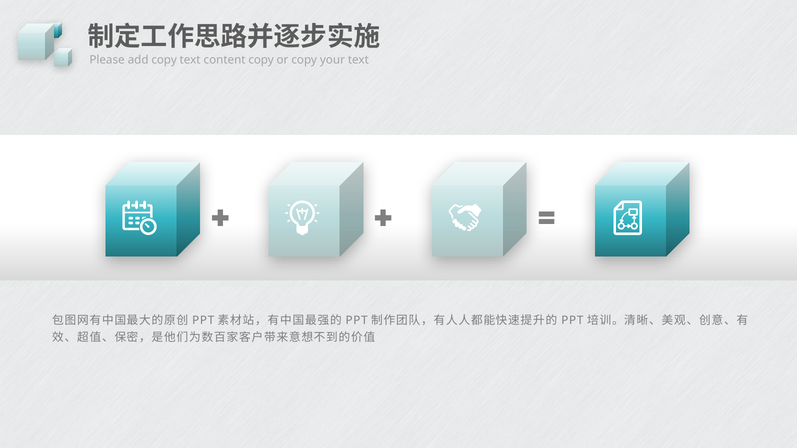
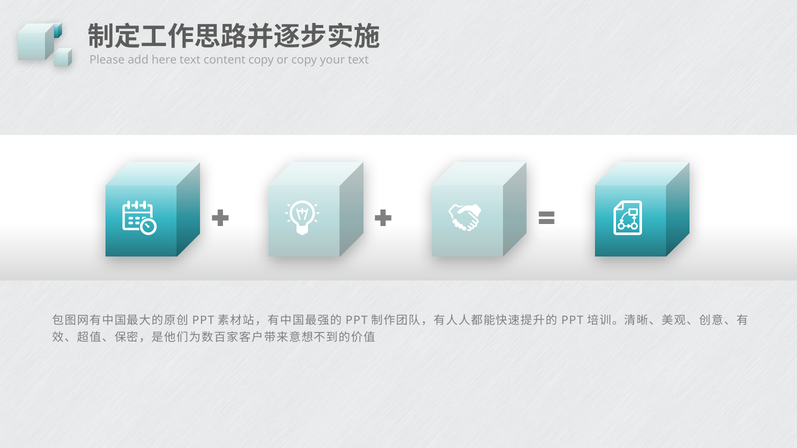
add copy: copy -> here (164, 60)
